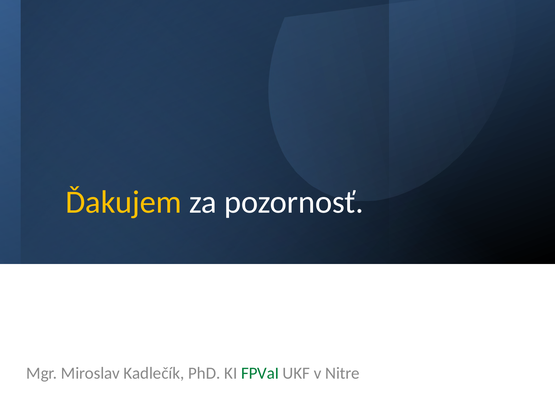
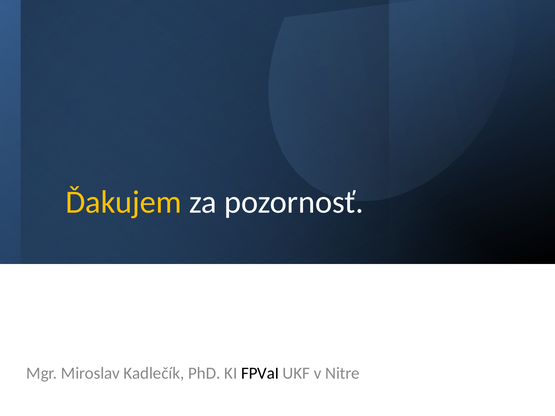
FPVaI colour: green -> black (260, 374)
